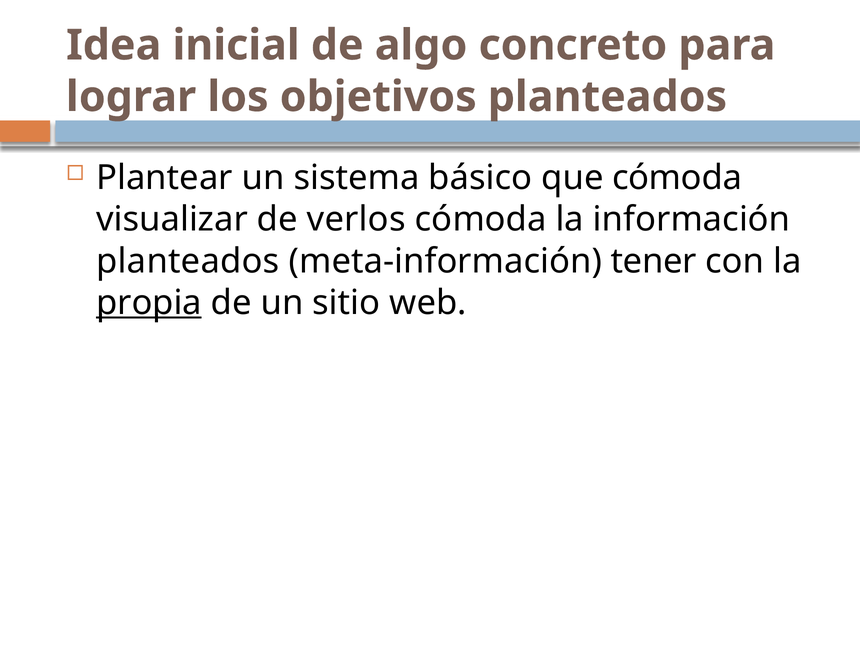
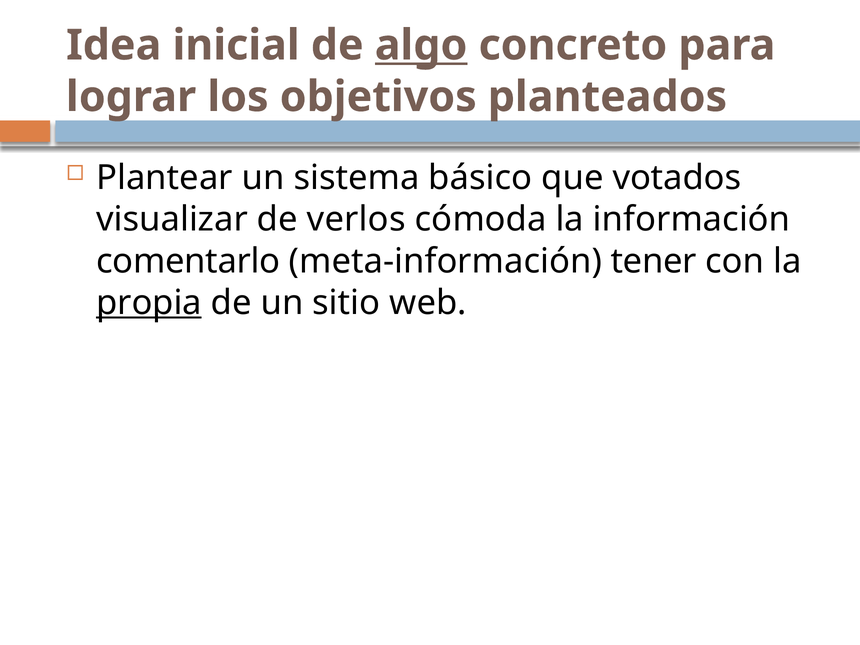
algo underline: none -> present (421, 45)
que cómoda: cómoda -> votados (677, 178)
planteados: planteados -> comentarlo (188, 261)
